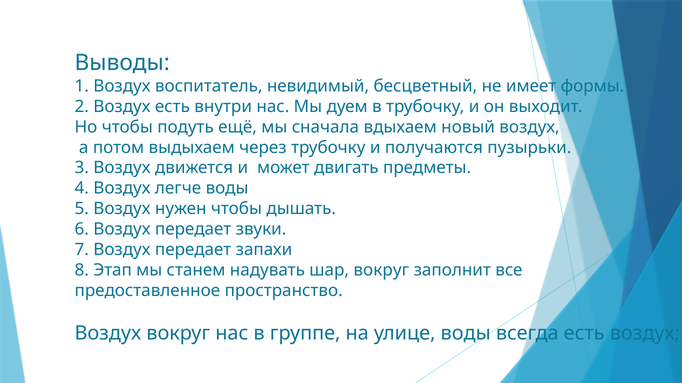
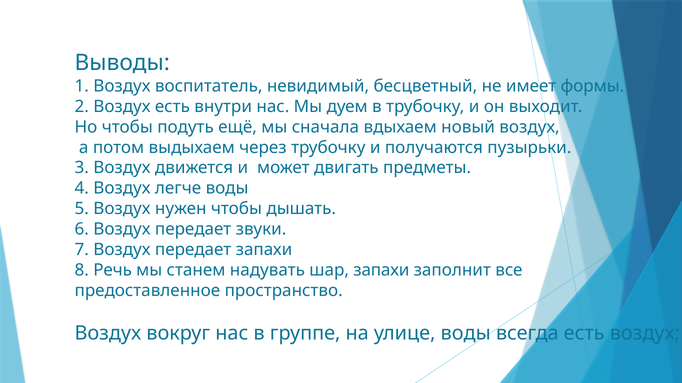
Этап: Этап -> Речь (113, 270)
шар вокруг: вокруг -> запахи (381, 270)
